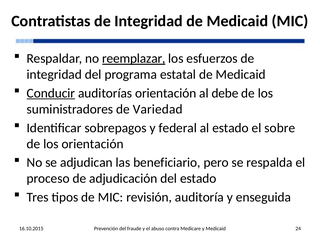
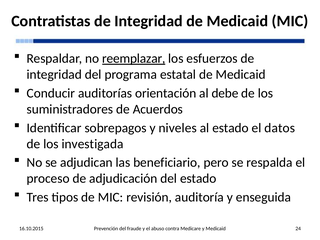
Conducir underline: present -> none (51, 93)
Variedad: Variedad -> Acuerdos (158, 109)
federal: federal -> niveles (178, 128)
sobre: sobre -> datos (280, 128)
los orientación: orientación -> investigada (93, 144)
